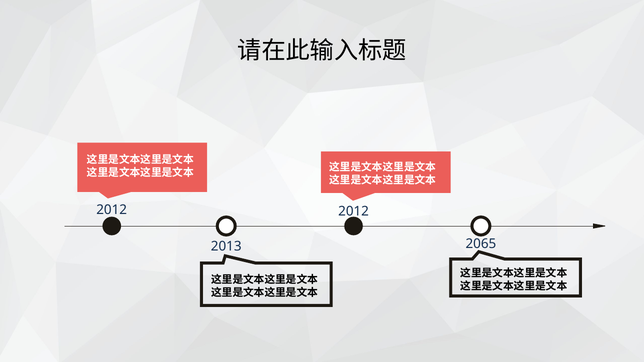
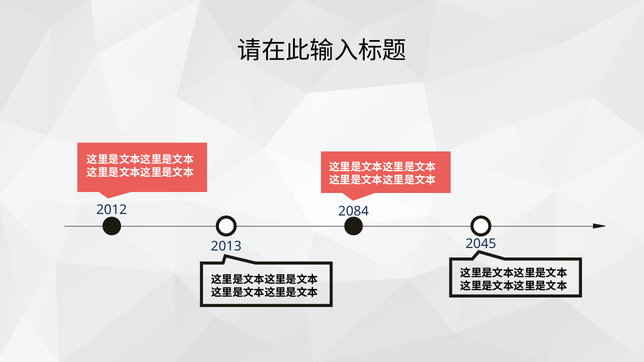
2012 2012: 2012 -> 2084 (354, 211)
2065: 2065 -> 2045 (481, 244)
